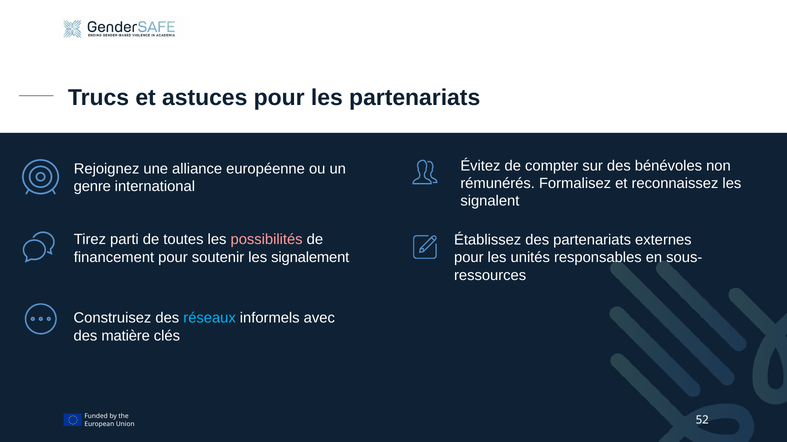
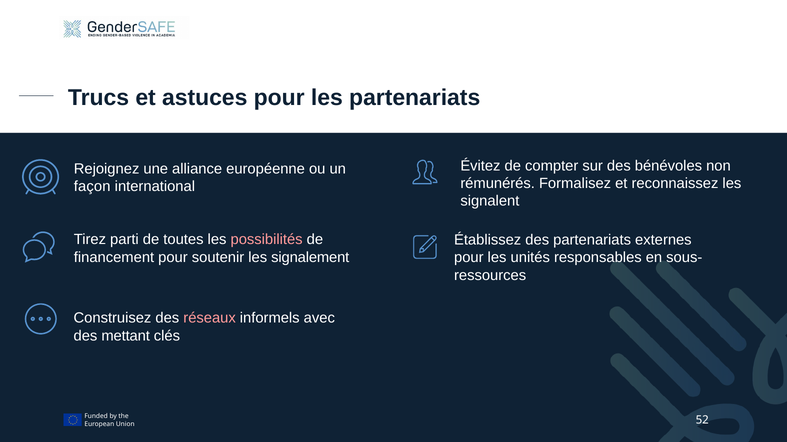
genre: genre -> façon (92, 187)
réseaux colour: light blue -> pink (210, 319)
matière: matière -> mettant (126, 336)
